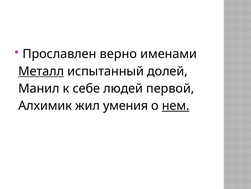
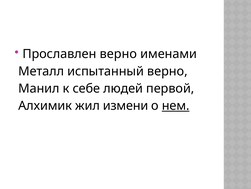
Металл underline: present -> none (41, 71)
испытанный долей: долей -> верно (167, 71)
умения: умения -> измени (126, 105)
